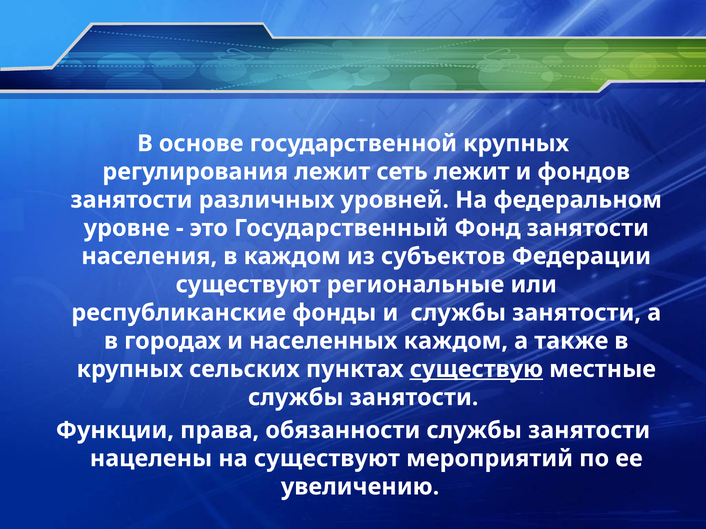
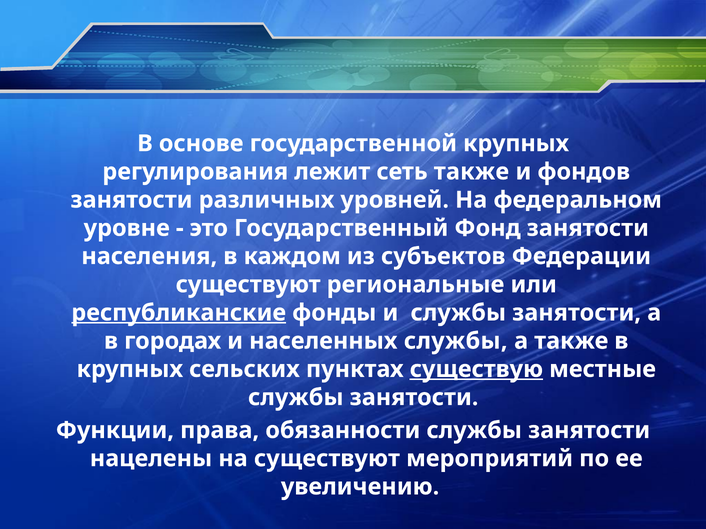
сеть лежит: лежит -> также (471, 172)
республиканские underline: none -> present (179, 313)
населенных каждом: каждом -> службы (456, 341)
